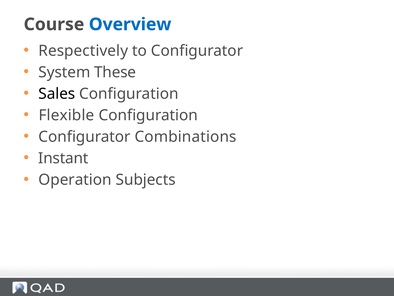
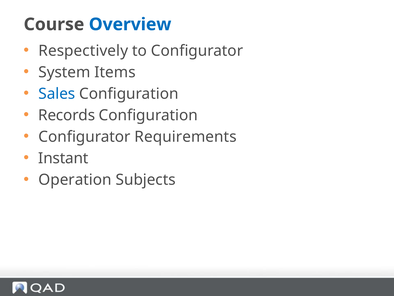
These: These -> Items (115, 72)
Sales colour: black -> blue (57, 94)
Flexible: Flexible -> Records (67, 115)
Combinations: Combinations -> Requirements (186, 137)
